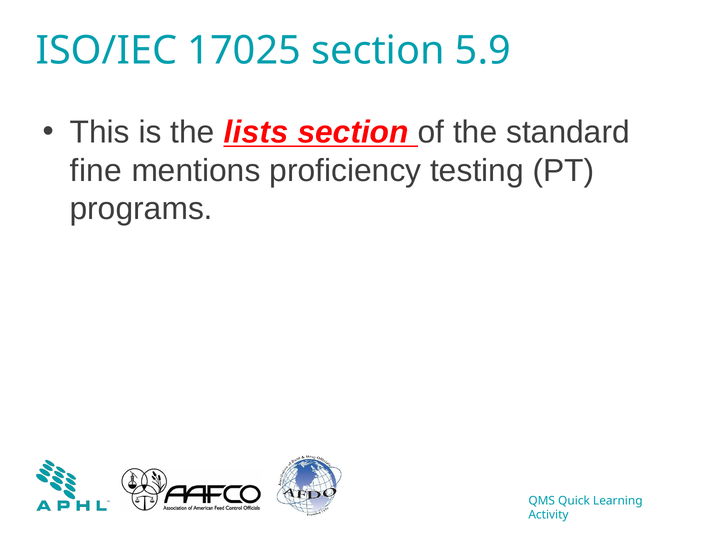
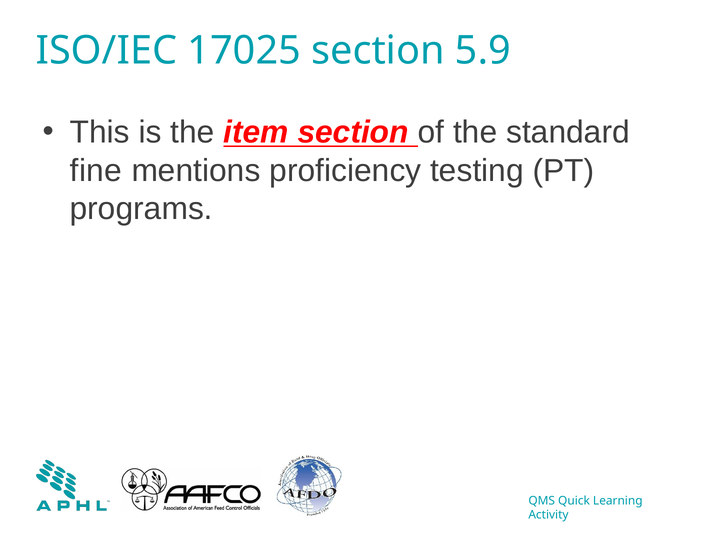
lists: lists -> item (256, 132)
